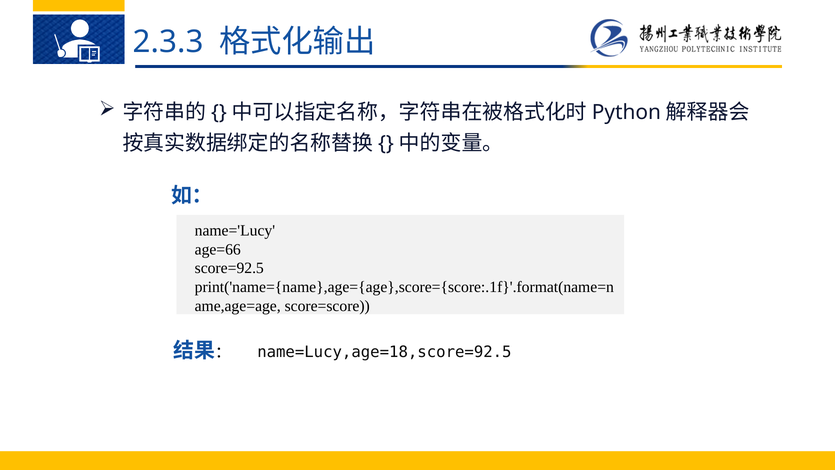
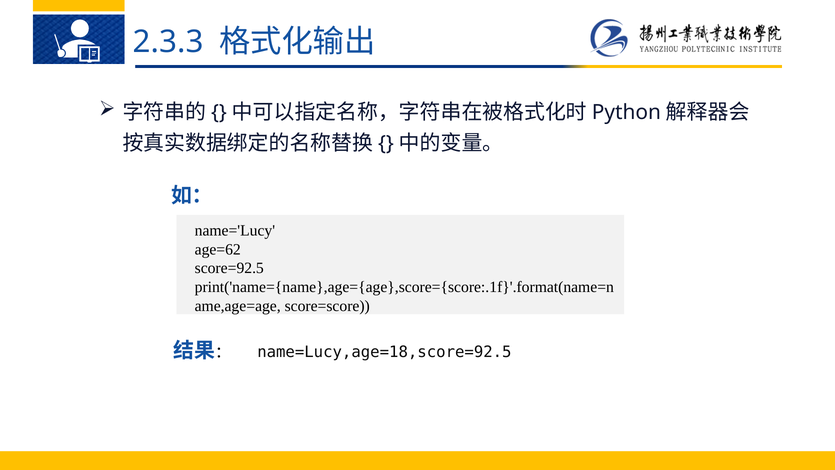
age=66: age=66 -> age=62 (218, 249)
